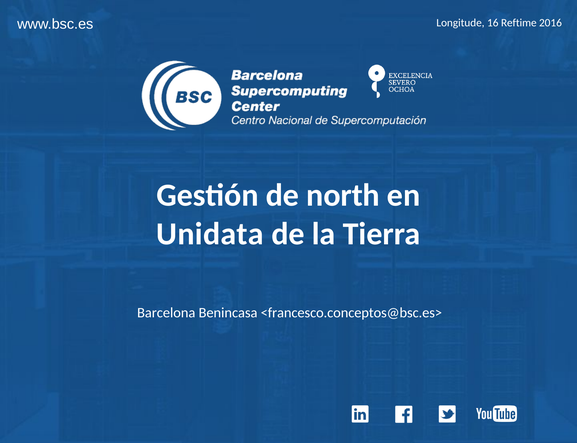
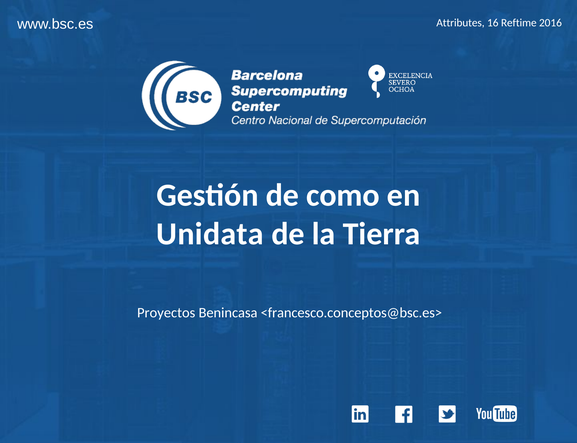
Longitude: Longitude -> Attributes (460, 23)
north: north -> como (343, 195)
Barcelona: Barcelona -> Proyectos (166, 313)
